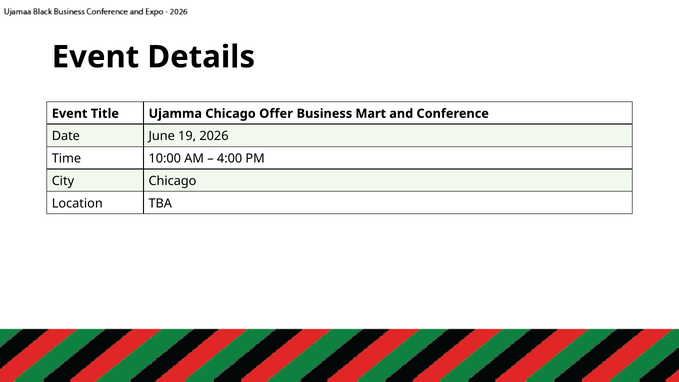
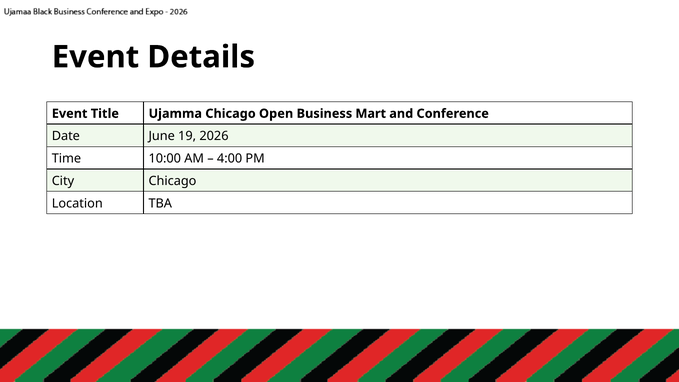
Offer: Offer -> Open (276, 114)
